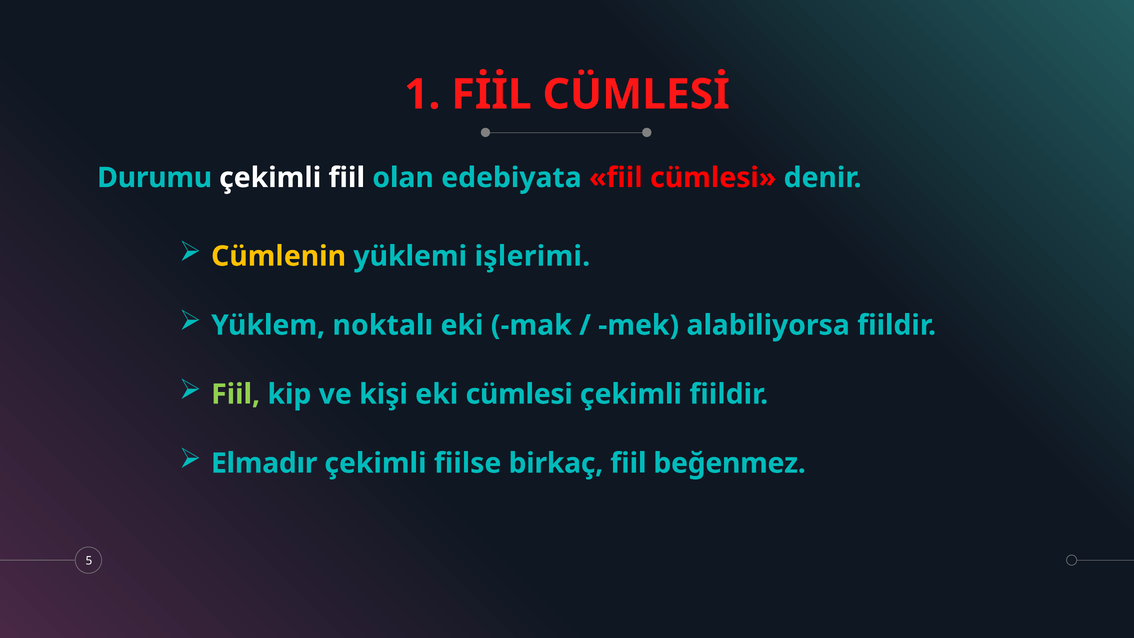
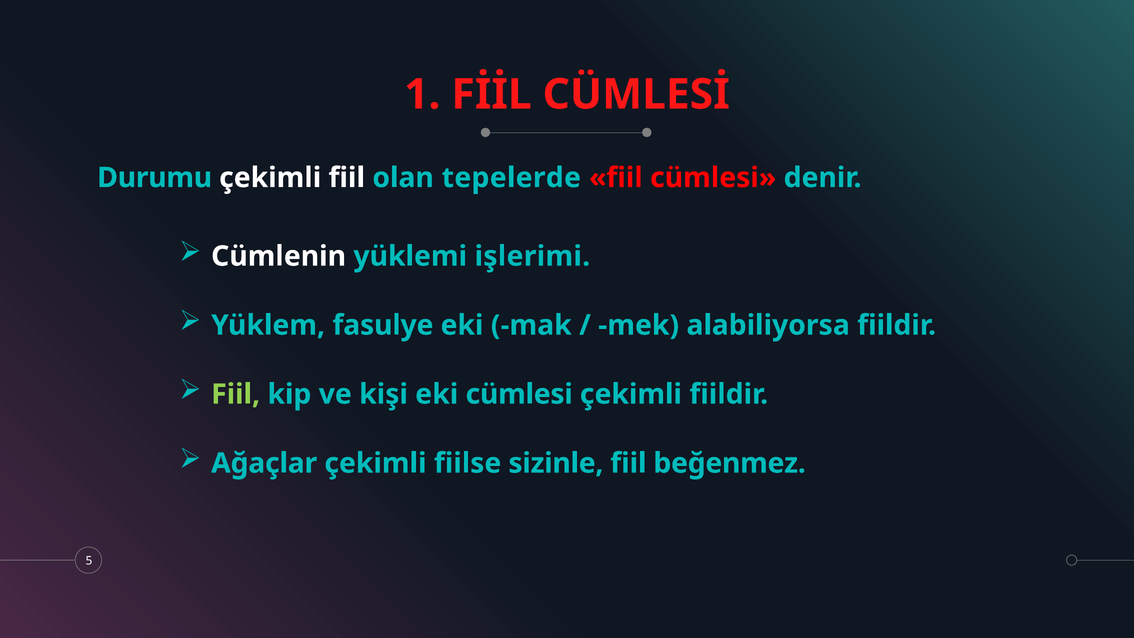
edebiyata: edebiyata -> tepelerde (511, 178)
Cümlenin colour: yellow -> white (279, 256)
noktalı: noktalı -> fasulye (383, 325)
Elmadır: Elmadır -> Ağaçlar (264, 463)
birkaç: birkaç -> sizinle (556, 463)
